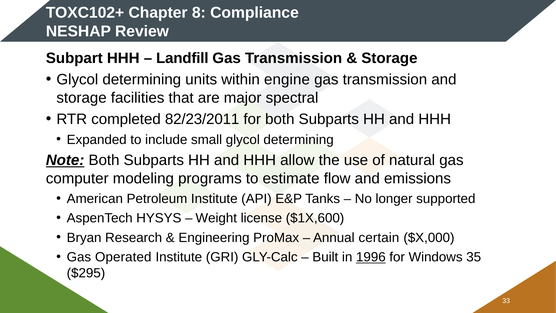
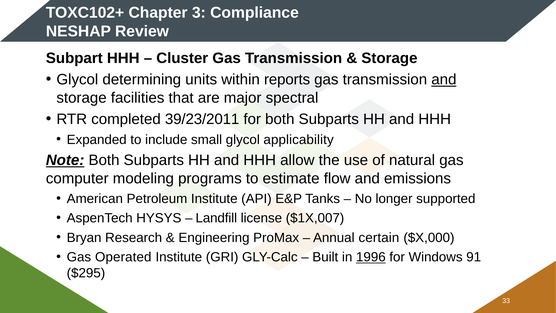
8: 8 -> 3 (199, 13)
Landfill: Landfill -> Cluster (182, 58)
engine: engine -> reports (287, 80)
and underline: none -> present (444, 80)
82/23/2011: 82/23/2011 -> 39/23/2011 (202, 119)
small glycol determining: determining -> applicability (299, 140)
Weight: Weight -> Landfill (216, 218)
$1X,600: $1X,600 -> $1X,007 (315, 218)
35: 35 -> 91 (474, 257)
